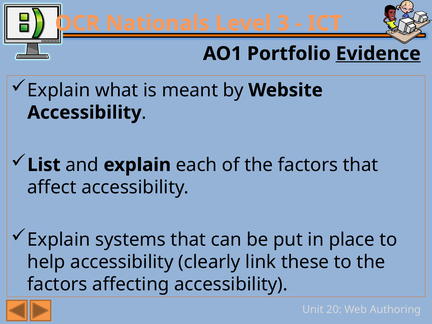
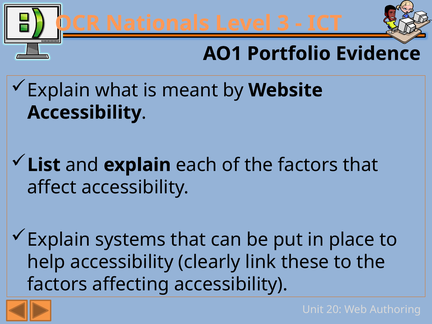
Evidence underline: present -> none (378, 54)
